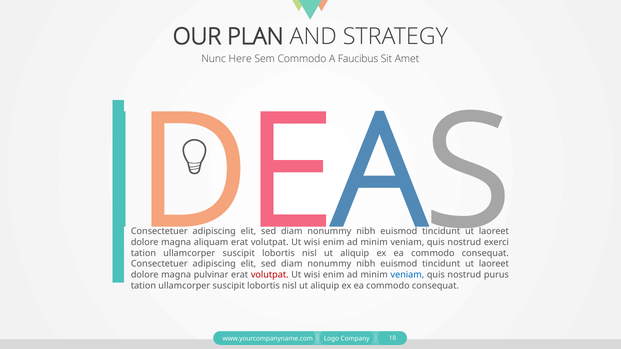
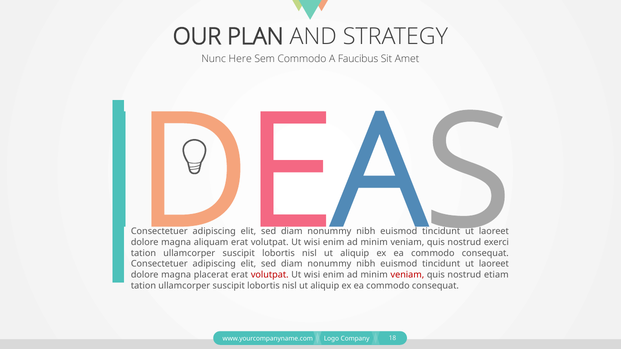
pulvinar: pulvinar -> placerat (211, 275)
veniam colour: blue -> red (407, 275)
purus: purus -> etiam (496, 275)
